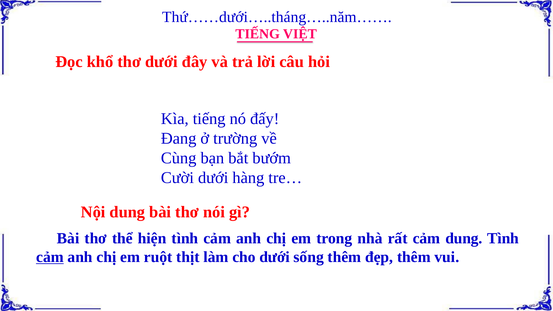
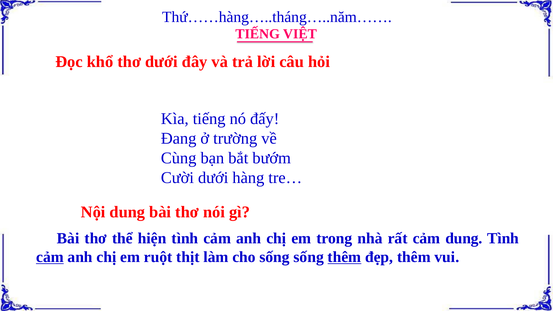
Thứ……dưới…..tháng…..năm……: Thứ……dưới…..tháng…..năm…… -> Thứ……hàng…..tháng…..năm…… (277, 17)
cho dưới: dưới -> sống (275, 257)
thêm underline: none -> present (344, 257)
